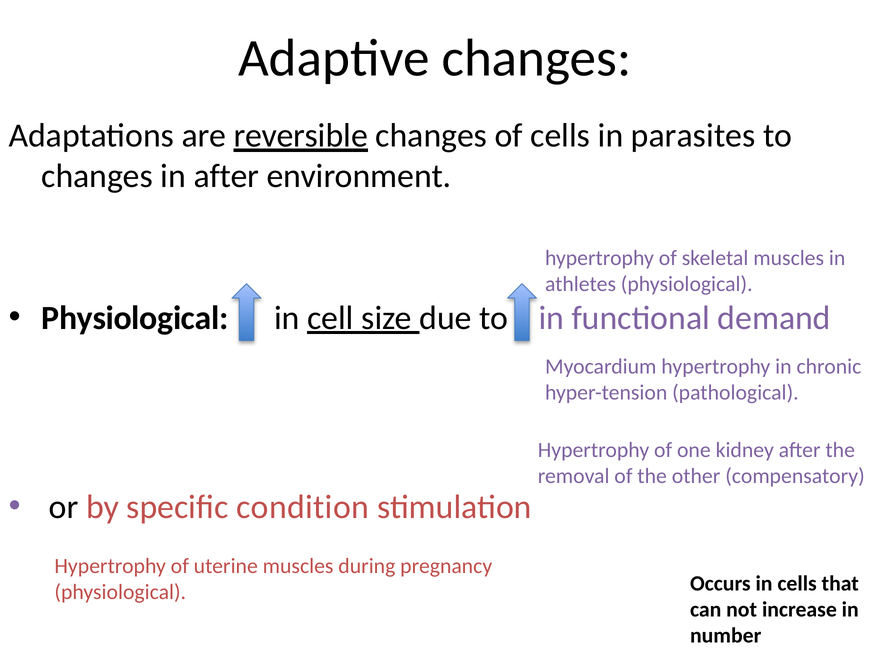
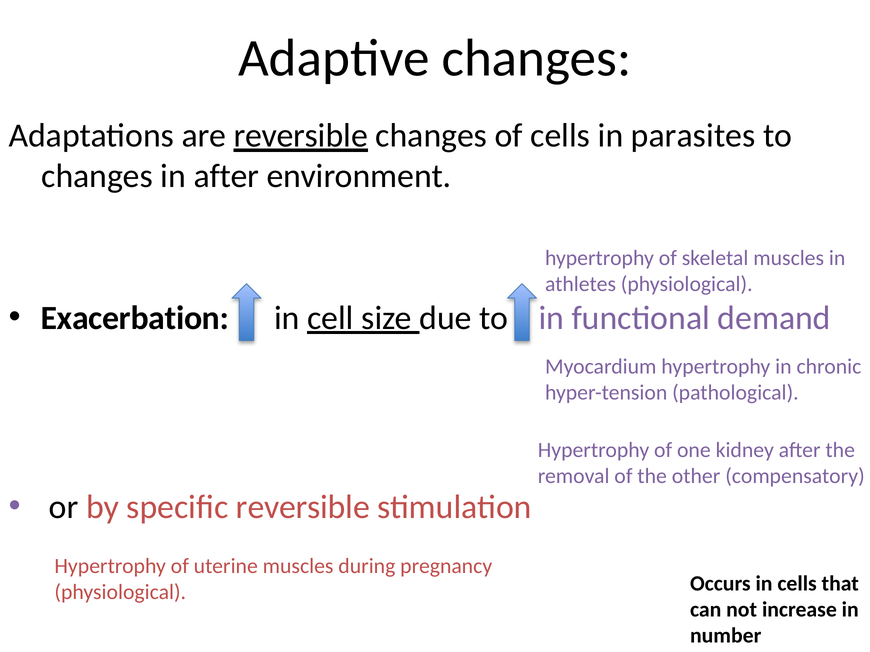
Physiological: Physiological -> Exacerbation (135, 318)
specific condition: condition -> reversible (303, 507)
